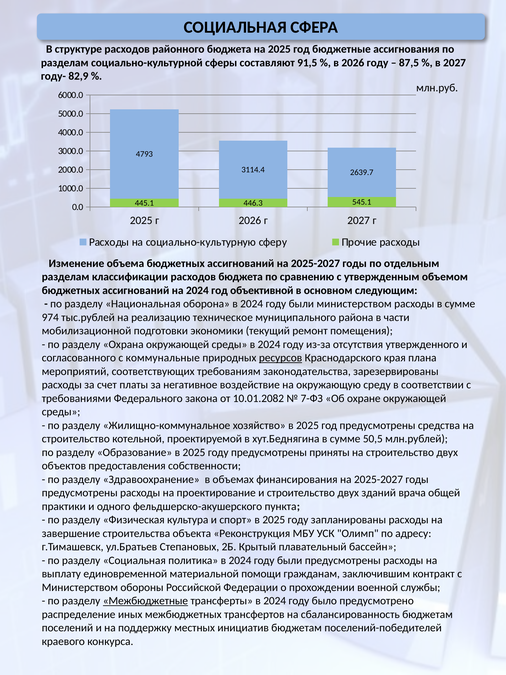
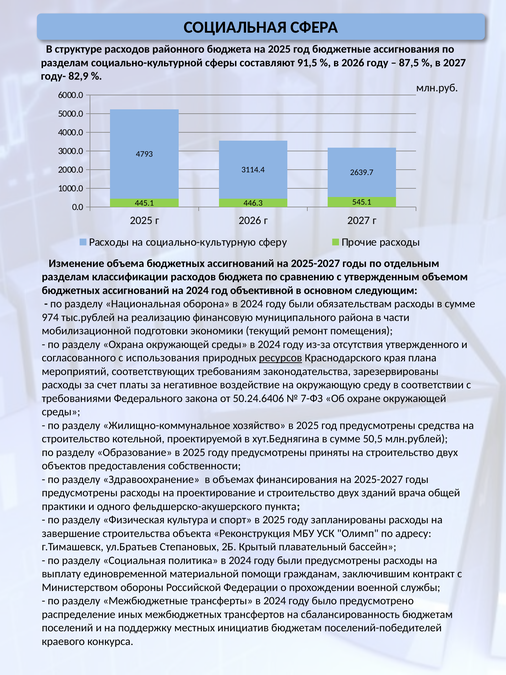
были министерством: министерством -> обязательствам (354, 304)
техническое: техническое -> финансовую (223, 317)
коммунальные: коммунальные -> использования (163, 358)
10.01.2082: 10.01.2082 -> 50.24.6406 (258, 398)
Межбюджетные underline: present -> none (145, 601)
